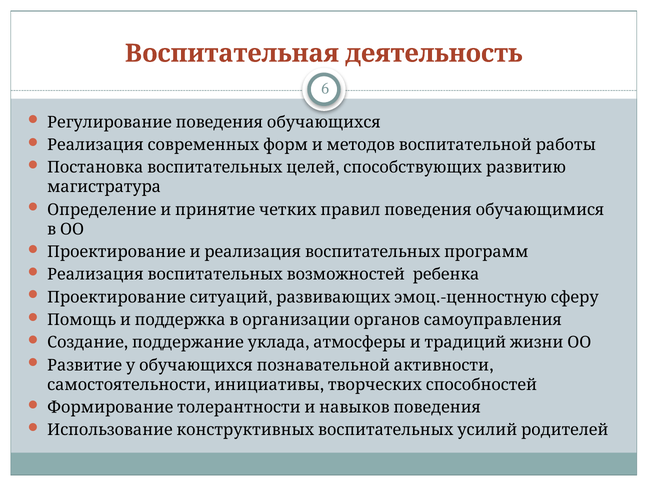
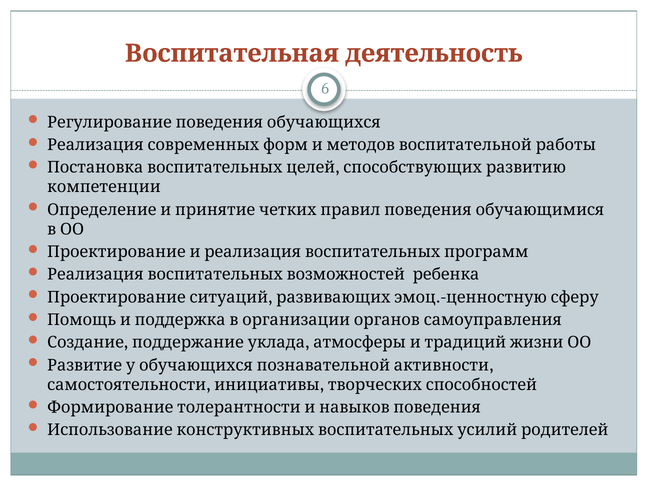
магистратура: магистратура -> компетенции (104, 187)
